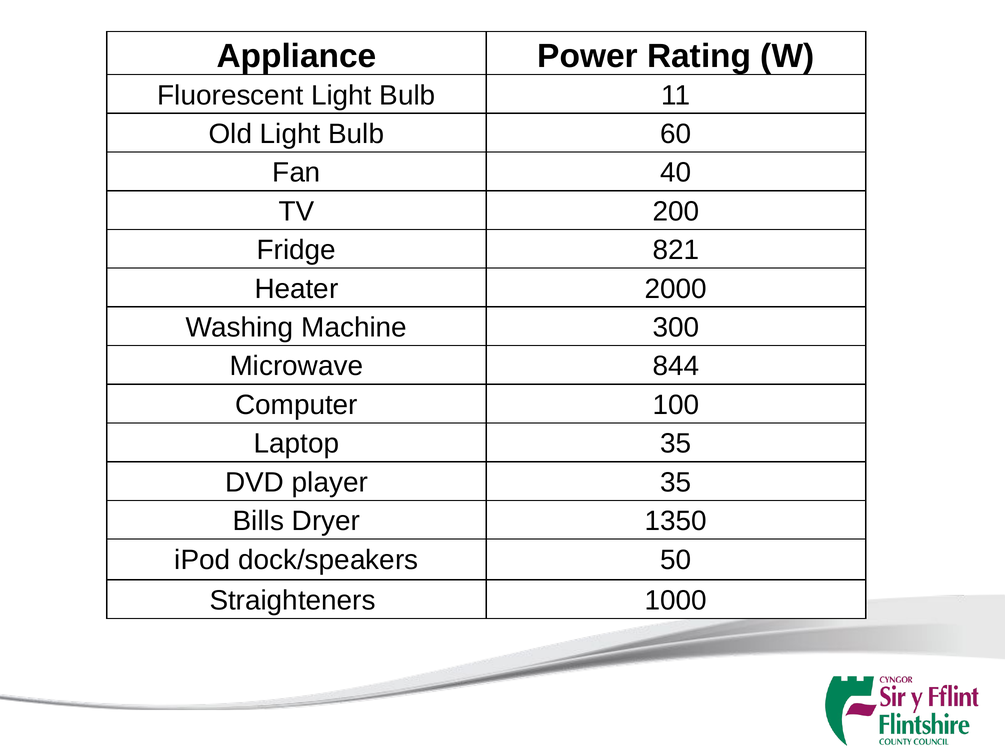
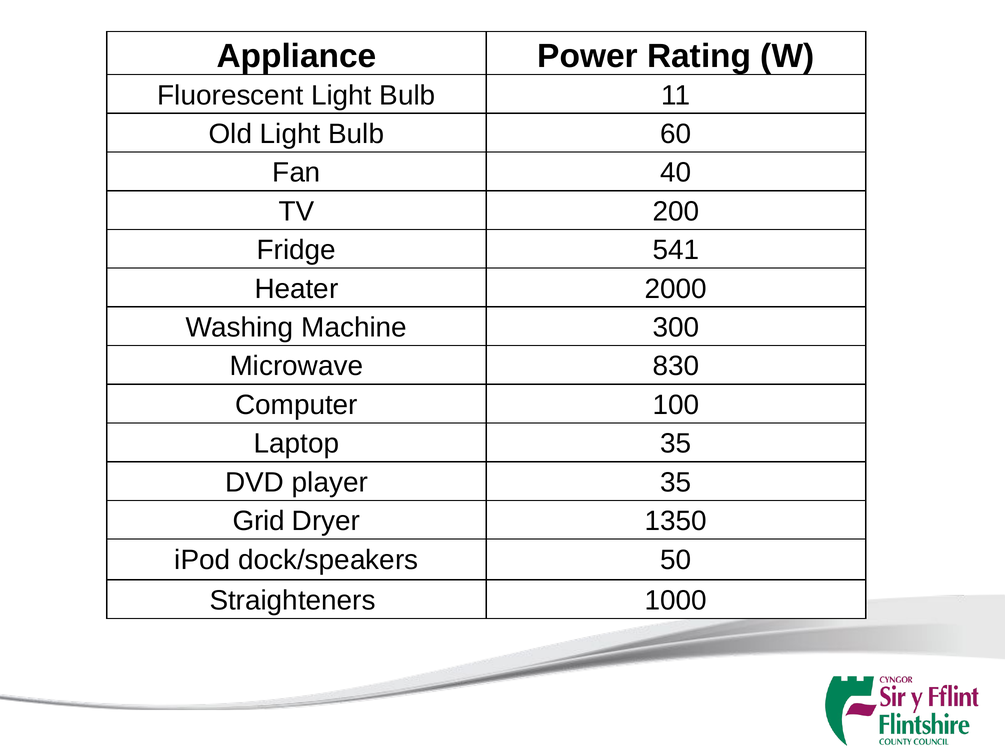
821: 821 -> 541 (676, 250)
844: 844 -> 830 (676, 366)
Bills: Bills -> Grid (259, 521)
